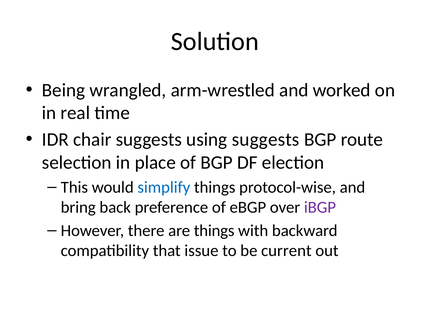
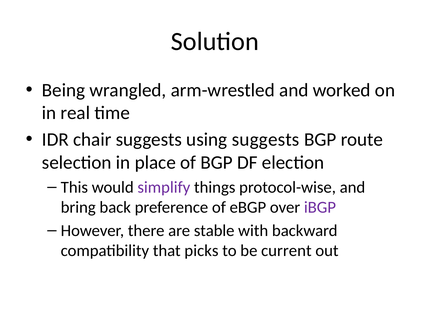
simplify colour: blue -> purple (164, 188)
are things: things -> stable (214, 231)
issue: issue -> picks (201, 251)
